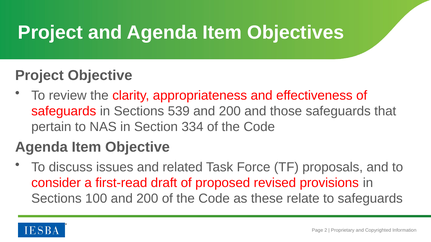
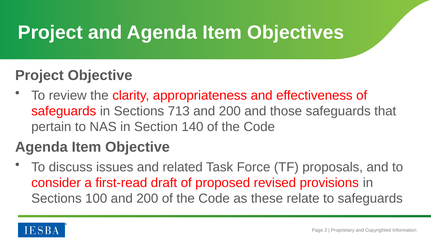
539: 539 -> 713 (179, 111)
334: 334 -> 140 (192, 127)
